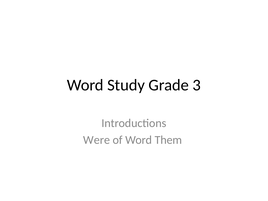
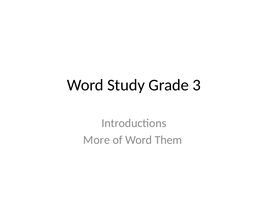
Were: Were -> More (97, 140)
